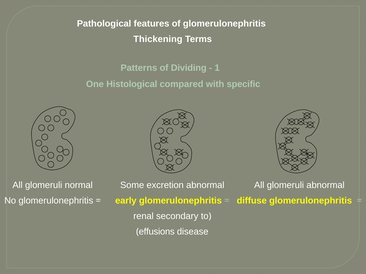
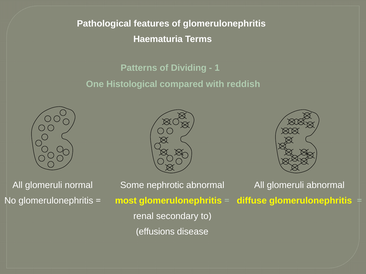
Thickening: Thickening -> Haematuria (158, 39)
specific: specific -> reddish (243, 84)
excretion: excretion -> nephrotic (165, 185)
early: early -> most (126, 201)
